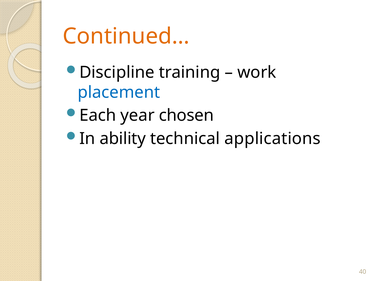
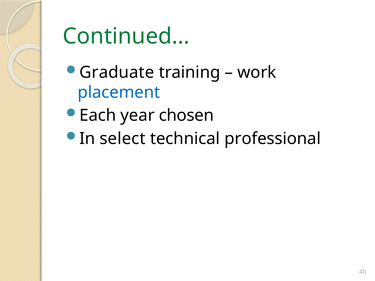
Continued… colour: orange -> green (126, 36)
Discipline: Discipline -> Graduate (117, 72)
ability: ability -> select (123, 139)
applications: applications -> professional (273, 139)
